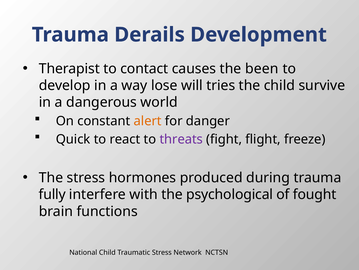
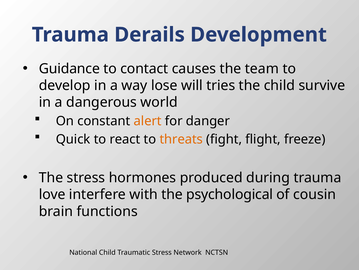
Therapist: Therapist -> Guidance (69, 69)
been: been -> team (262, 69)
threats colour: purple -> orange (181, 139)
fully: fully -> love (52, 194)
fought: fought -> cousin (315, 194)
